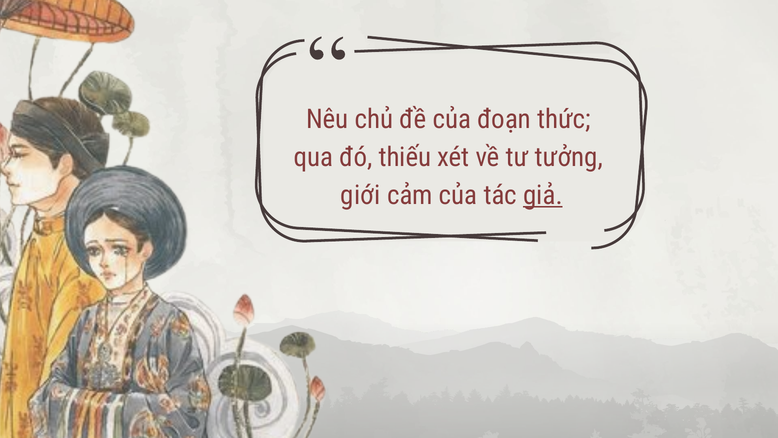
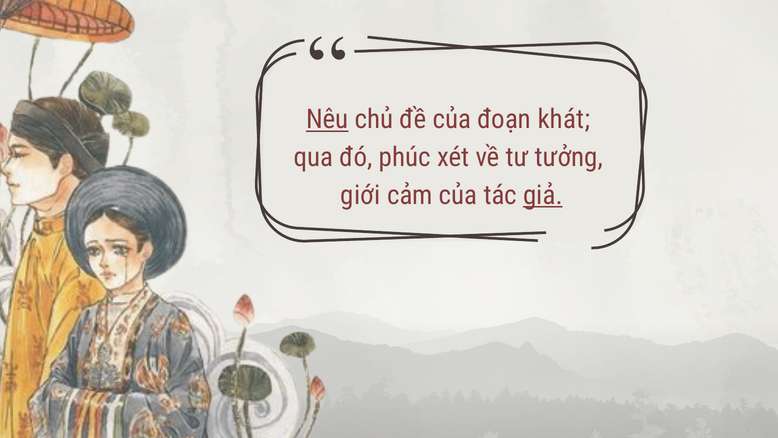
Nêu underline: none -> present (327, 119)
thức: thức -> khát (564, 119)
thiếu: thiếu -> phúc (405, 157)
